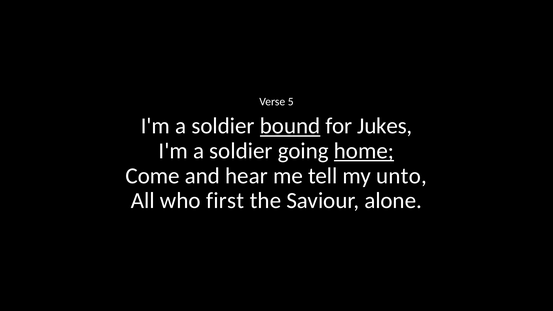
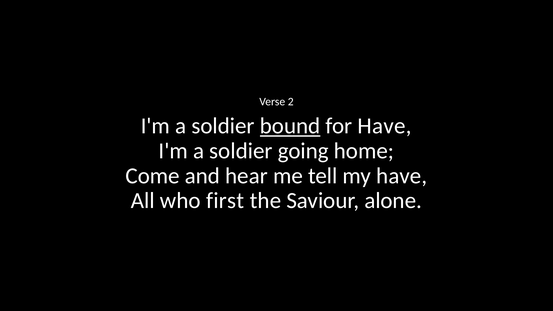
5: 5 -> 2 (291, 102)
for Jukes: Jukes -> Have (385, 126)
home underline: present -> none (364, 151)
my unto: unto -> have (402, 176)
